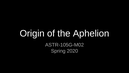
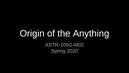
Aphelion: Aphelion -> Anything (91, 33)
